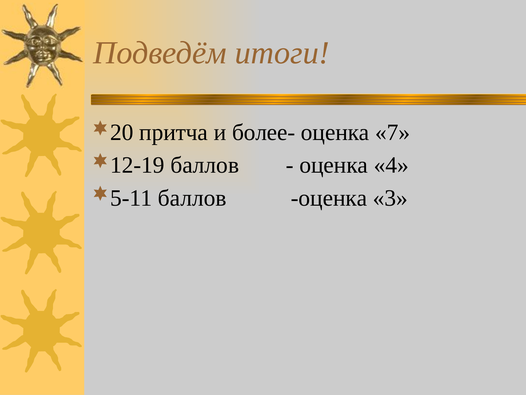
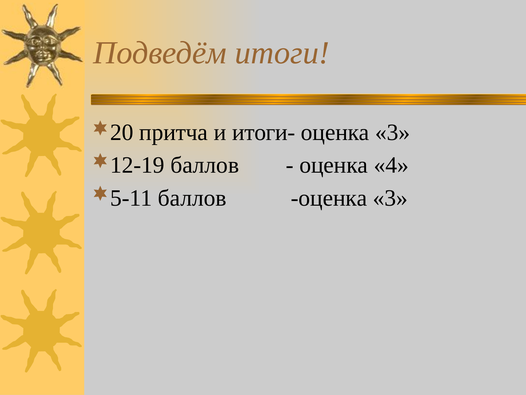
более-: более- -> итоги- (264, 132)
7: 7 -> 3 (393, 132)
